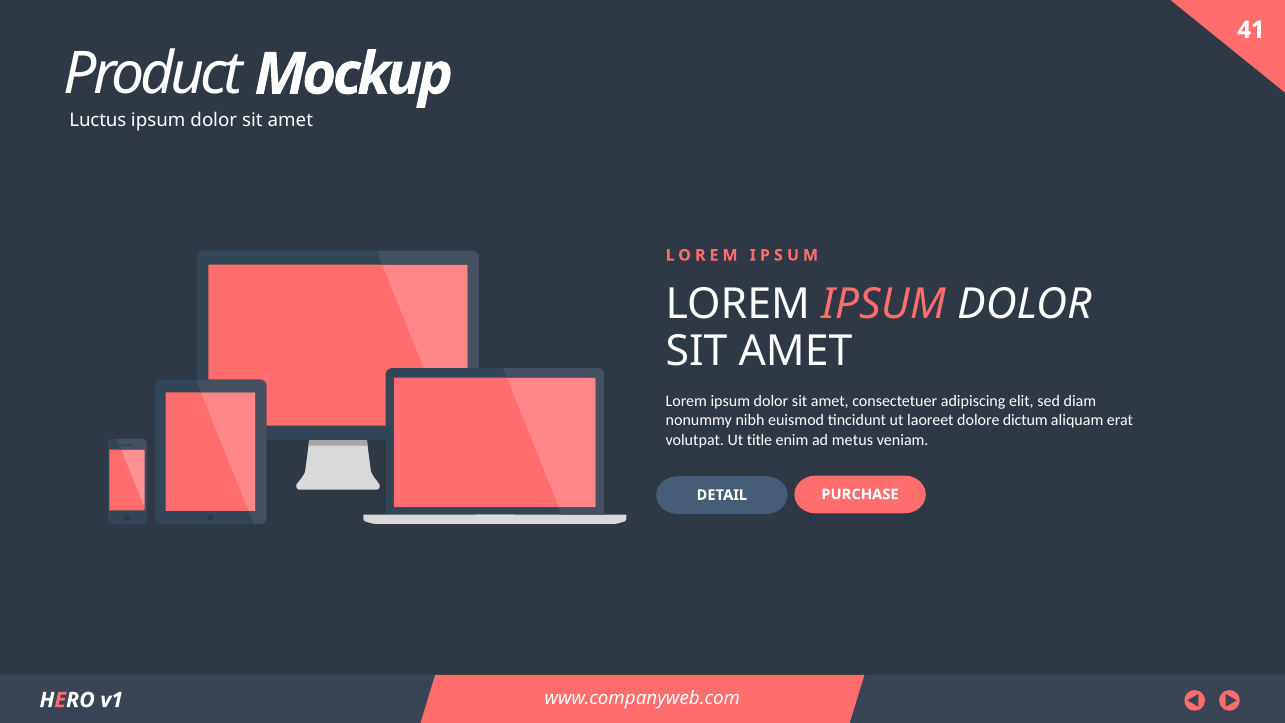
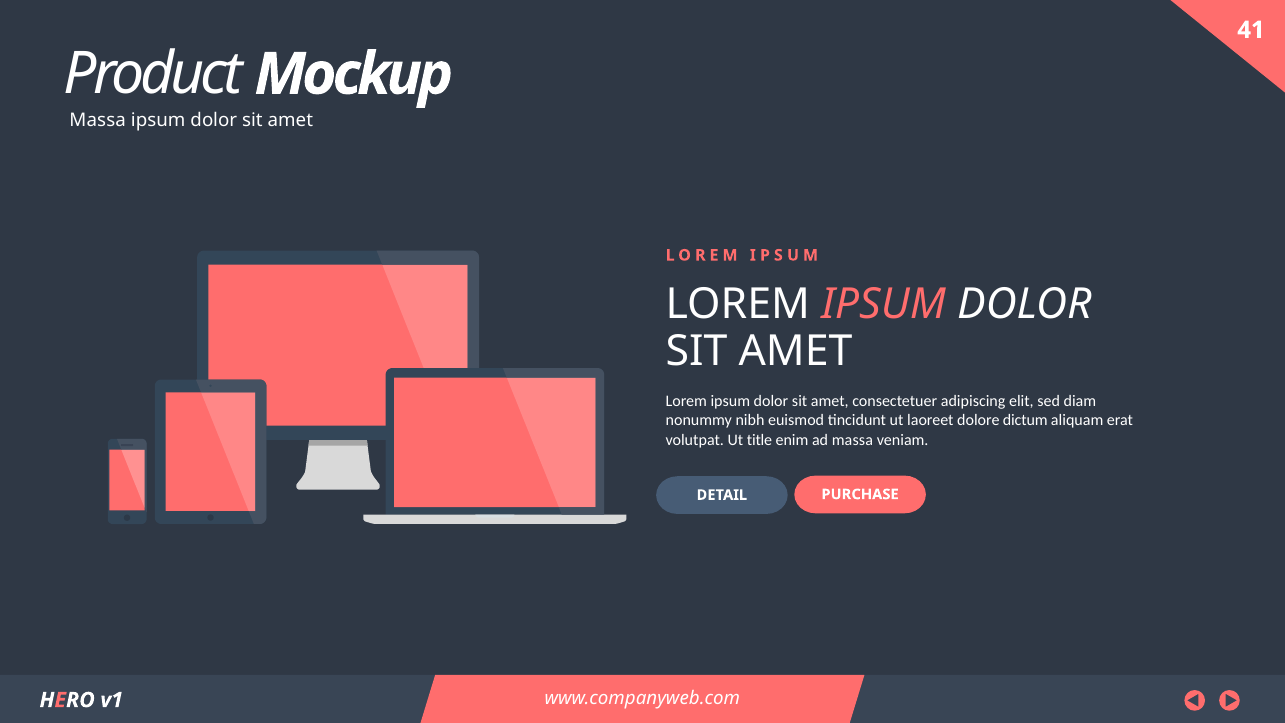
Luctus: Luctus -> Massa (98, 121)
ad metus: metus -> massa (852, 440)
